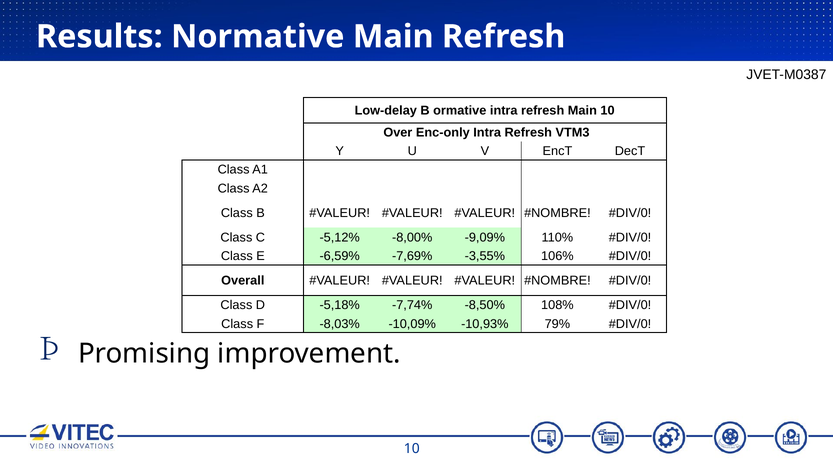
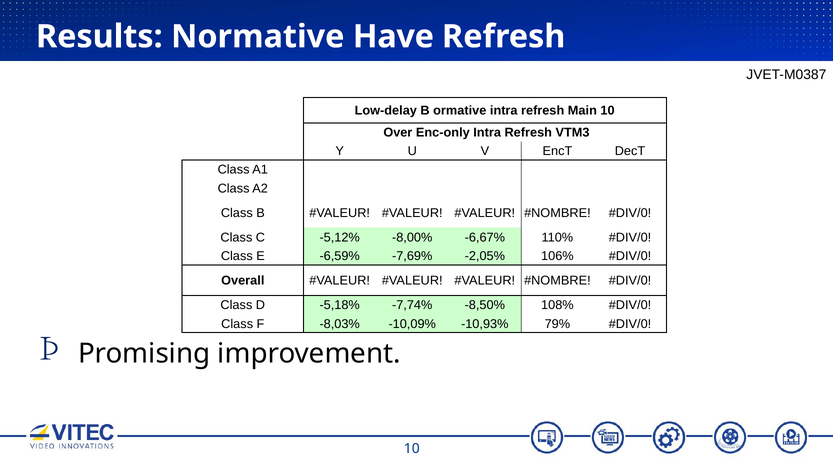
Normative Main: Main -> Have (393, 37)
-9,09%: -9,09% -> -6,67% (485, 238)
-3,55%: -3,55% -> -2,05% (485, 256)
